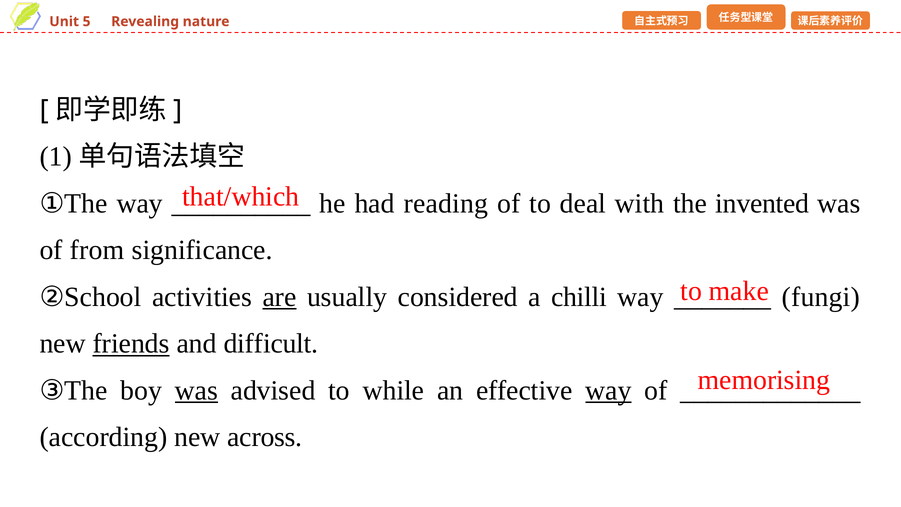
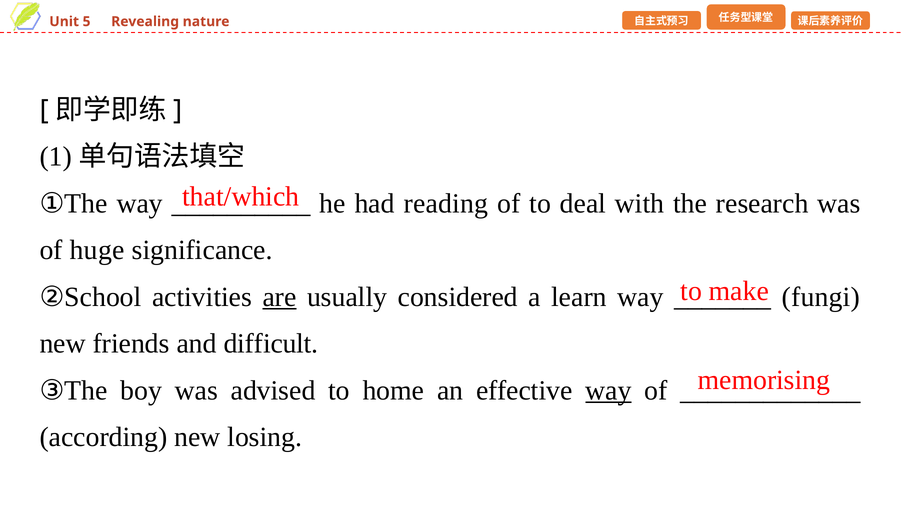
invented: invented -> research (762, 203)
from: from -> huge (97, 250)
chilli: chilli -> learn (579, 297)
friends underline: present -> none (131, 343)
was underline: present -> none (196, 390)
while: while -> home (393, 390)
across: across -> losing (265, 437)
